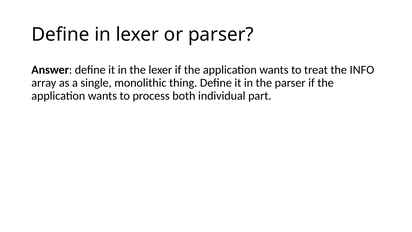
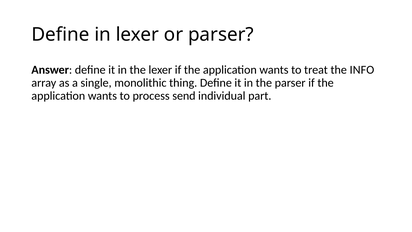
both: both -> send (184, 96)
